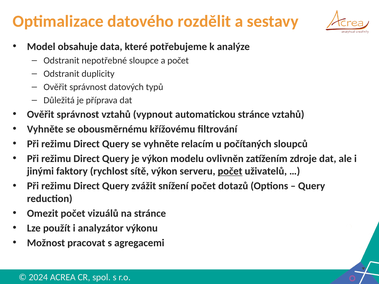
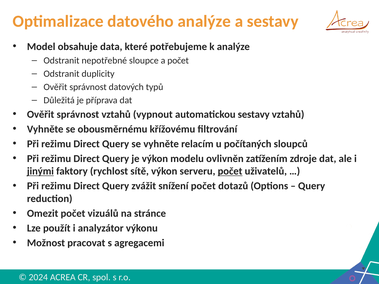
datového rozdělit: rozdělit -> analýze (204, 21)
automatickou stránce: stránce -> sestavy (254, 114)
jinými underline: none -> present (40, 171)
